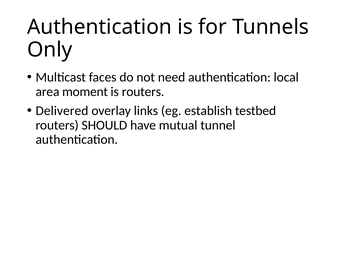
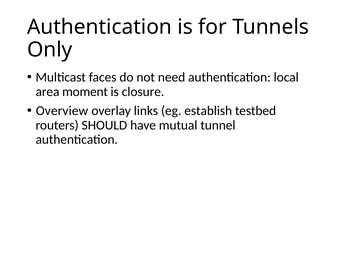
is routers: routers -> closure (143, 92)
Delivered: Delivered -> Overview (62, 111)
